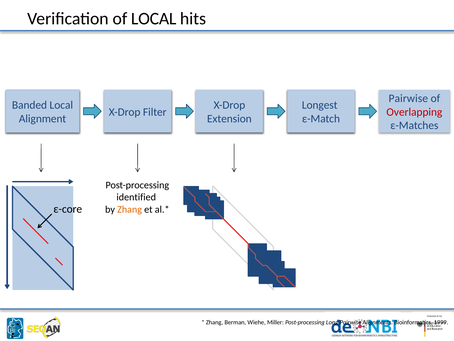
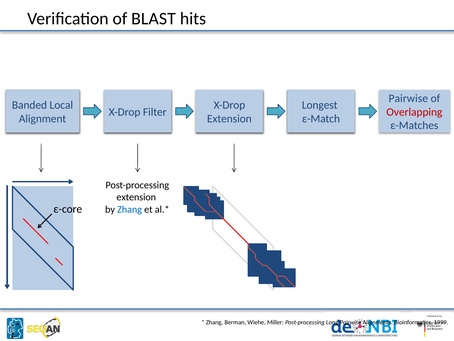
of LOCAL: LOCAL -> BLAST (154, 19)
identified: identified -> extension (136, 197)
Zhang colour: orange -> blue (130, 209)
